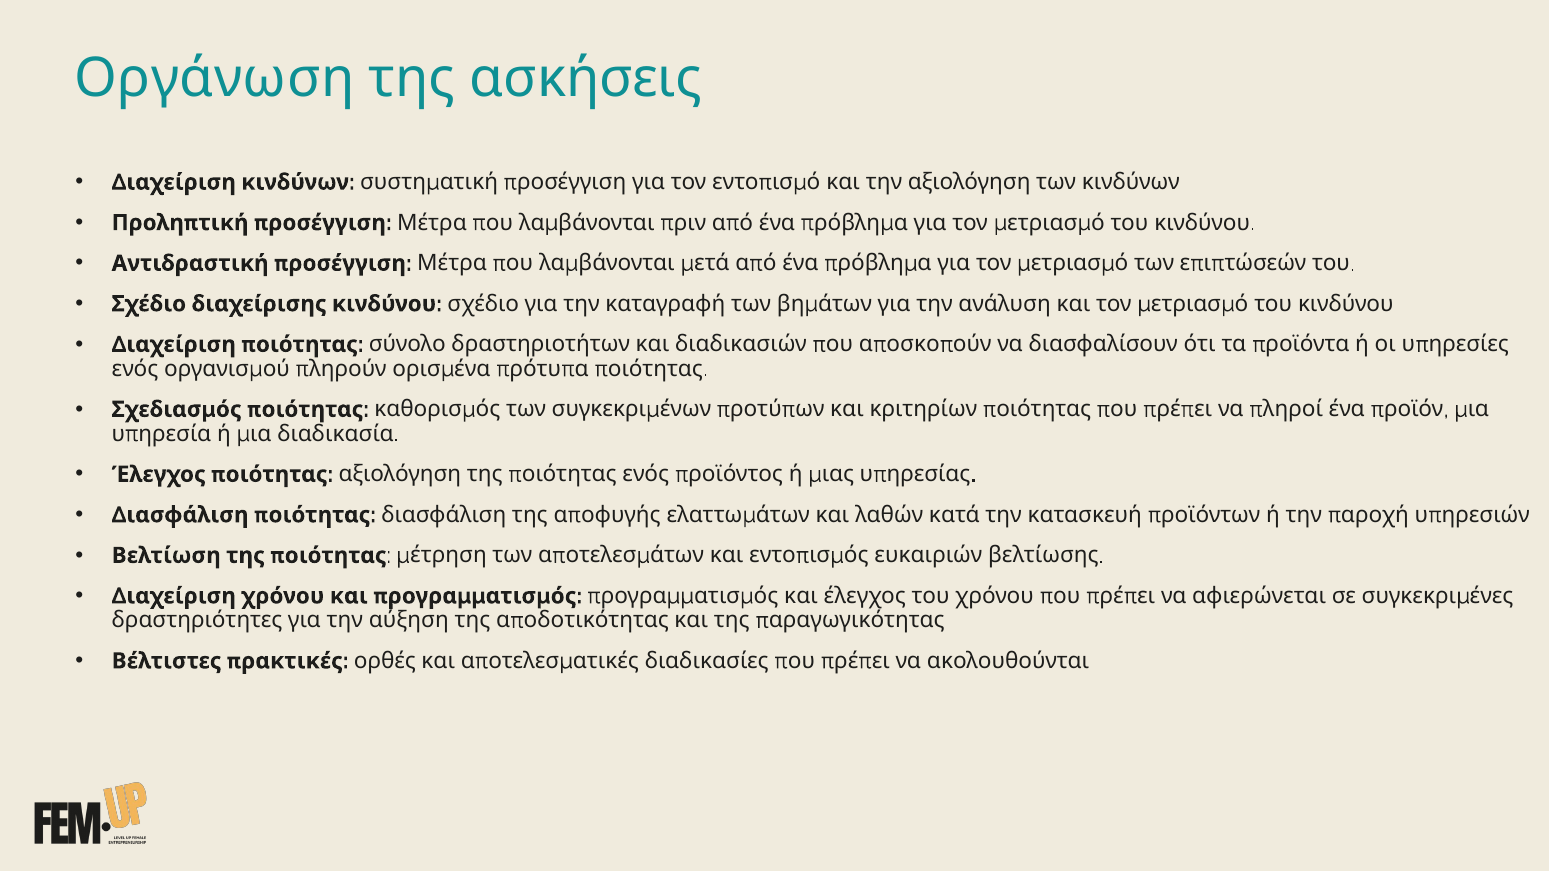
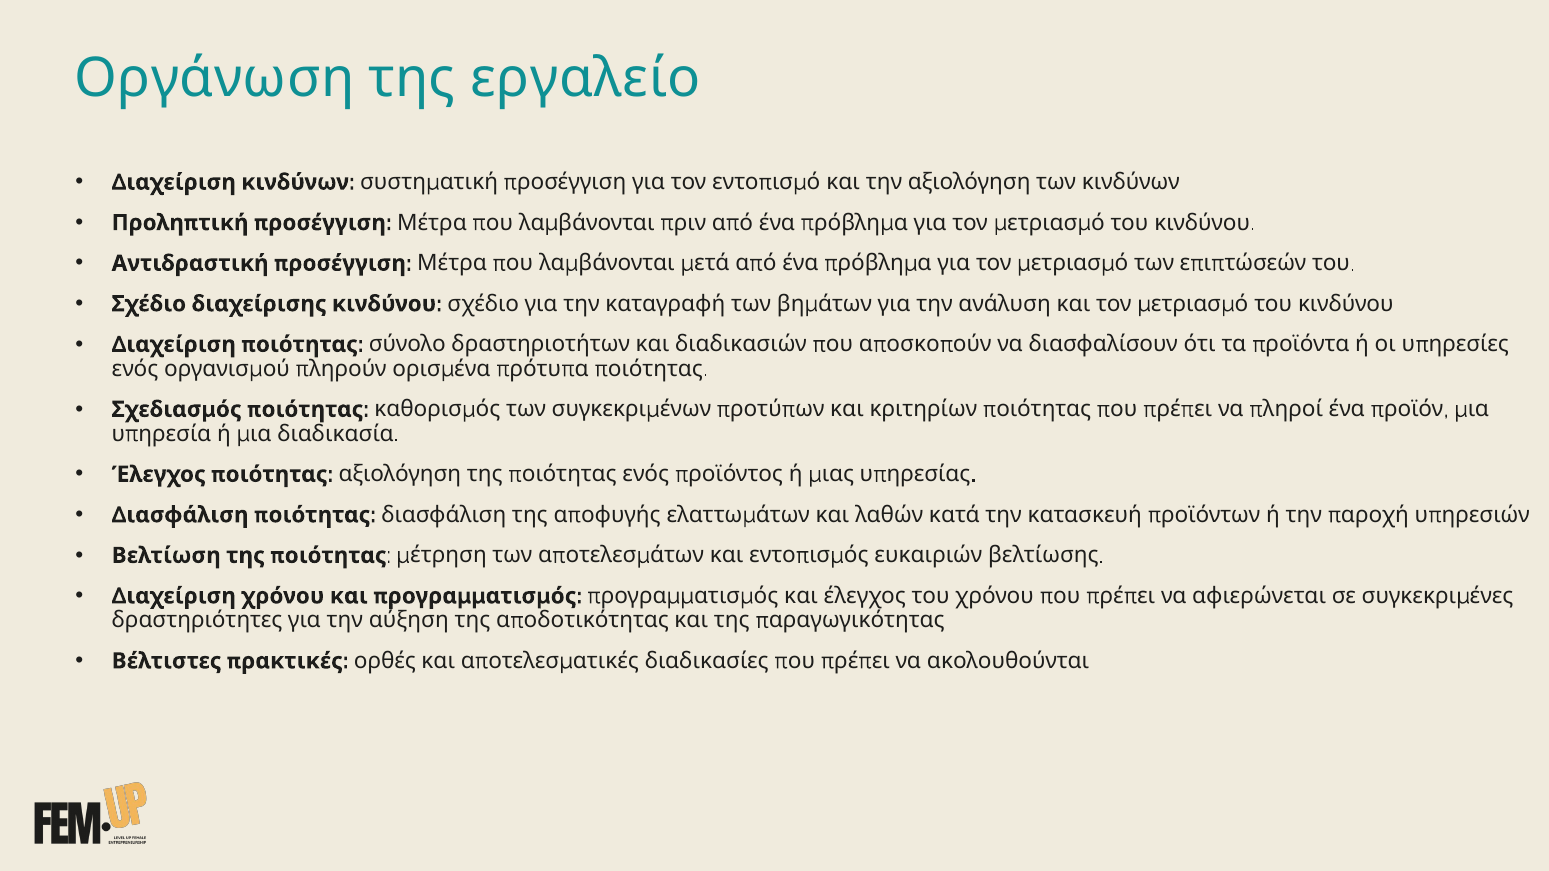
ασκήσεις: ασκήσεις -> εργαλείο (586, 79)
